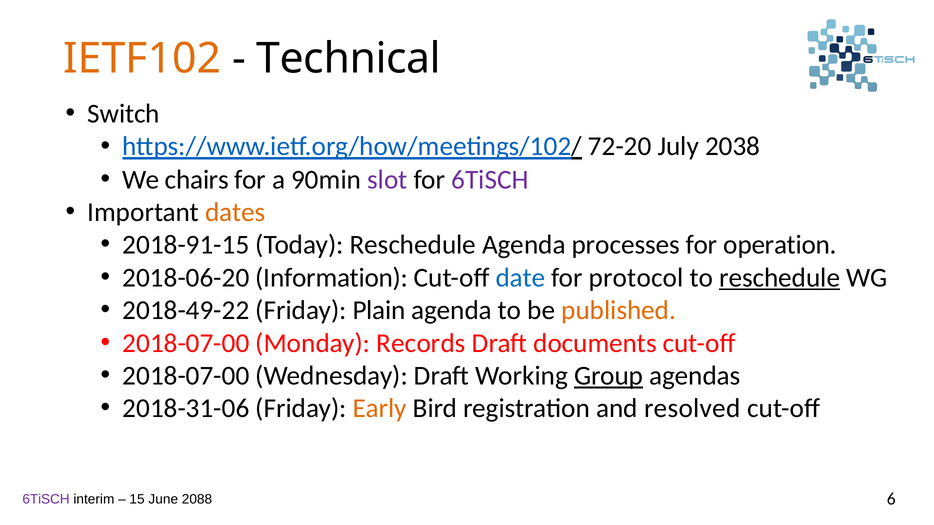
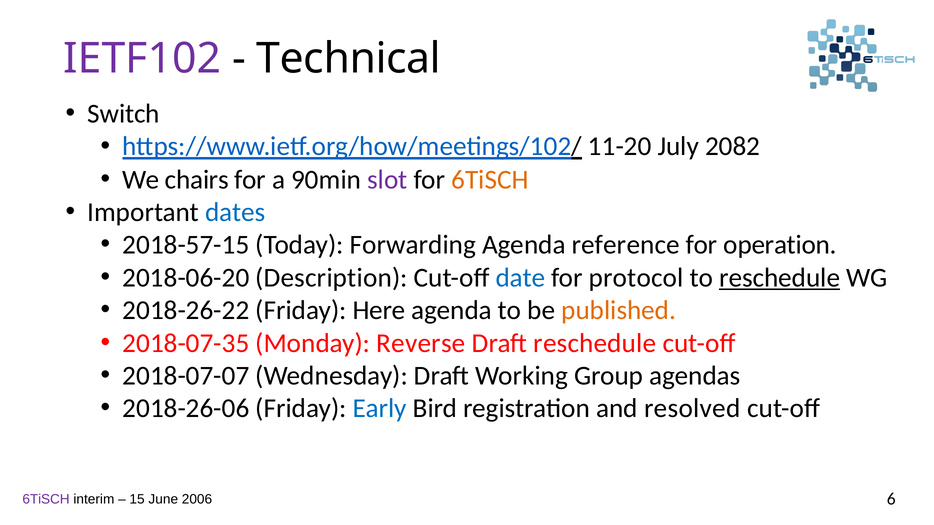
IETF102 colour: orange -> purple (142, 59)
72-20: 72-20 -> 11-20 (620, 146)
2038: 2038 -> 2082 (733, 146)
6TiSCH colour: purple -> orange (490, 180)
dates colour: orange -> blue (235, 212)
2018-91-15: 2018-91-15 -> 2018-57-15 (186, 245)
Today Reschedule: Reschedule -> Forwarding (413, 245)
processes: processes -> reference (626, 245)
Information: Information -> Description (332, 278)
2018-49-22: 2018-49-22 -> 2018-26-22 (186, 311)
Plain: Plain -> Here (379, 311)
2018-07-00: 2018-07-00 -> 2018-07-35 (186, 343)
Records: Records -> Reverse (421, 343)
Draft documents: documents -> reschedule (595, 343)
2018-07-00: 2018-07-00 -> 2018-07-07 (186, 376)
Group underline: present -> none (609, 376)
2018-31-06: 2018-31-06 -> 2018-26-06 (186, 409)
Early colour: orange -> blue (380, 409)
2088: 2088 -> 2006 (197, 500)
